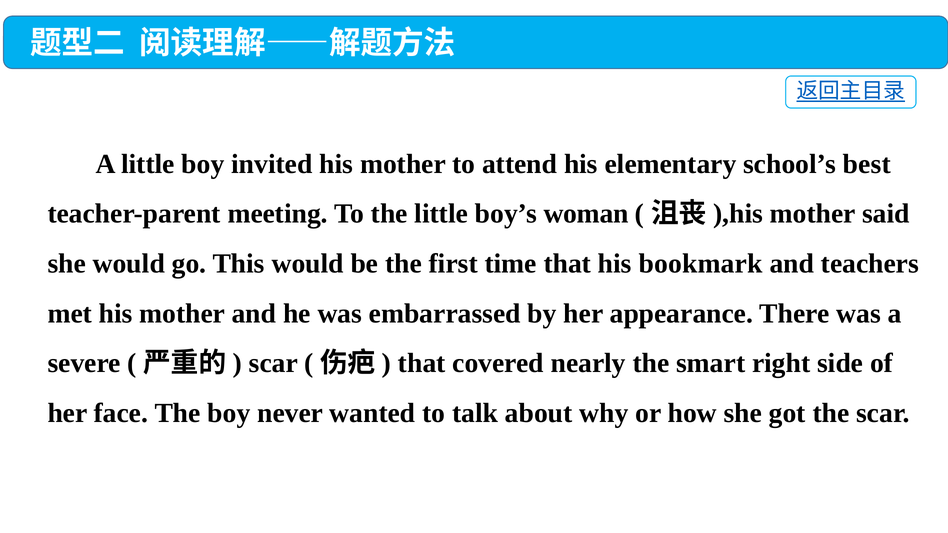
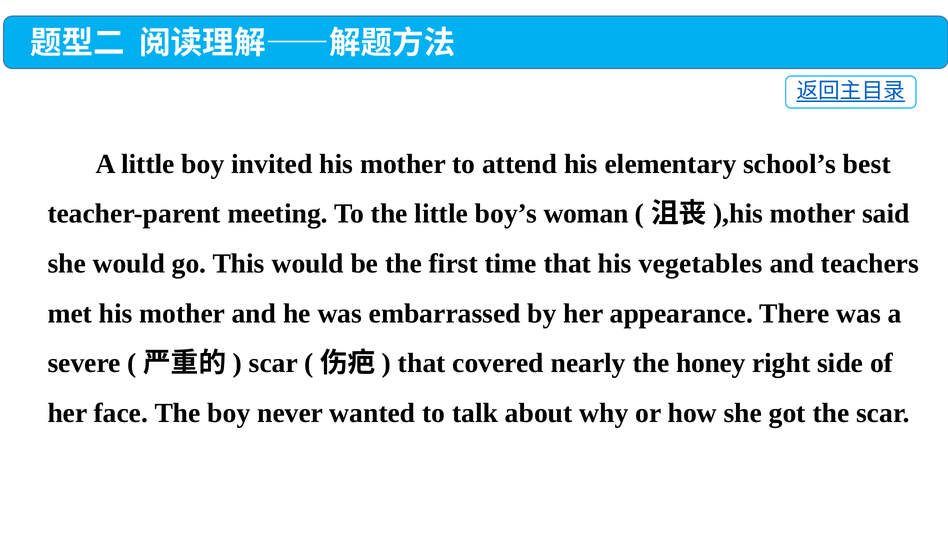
bookmark: bookmark -> vegetables (700, 264)
smart: smart -> honey (711, 363)
